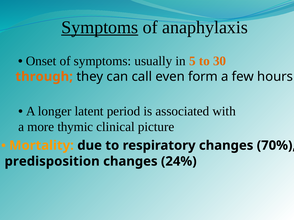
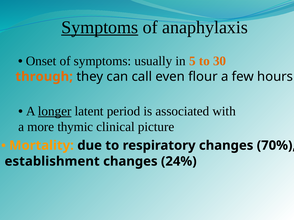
form: form -> flour (203, 77)
longer underline: none -> present (55, 111)
predisposition: predisposition -> establishment (52, 162)
